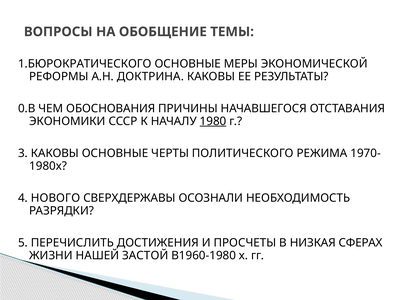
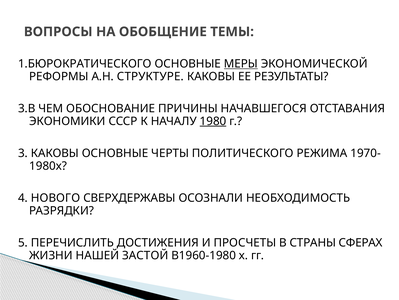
МЕРЫ underline: none -> present (241, 64)
ДОКТРИНА: ДОКТРИНА -> СТРУКТУРЕ (150, 76)
0.В: 0.В -> 3.В (27, 108)
ОБОСНОВАНИЯ: ОБОСНОВАНИЯ -> ОБОСНОВАНИЕ (111, 108)
НИЗКАЯ: НИЗКАЯ -> СТРАНЫ (313, 242)
